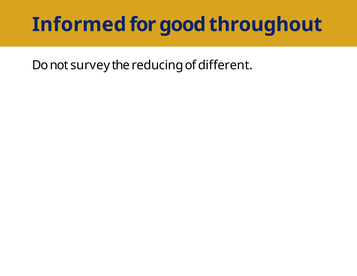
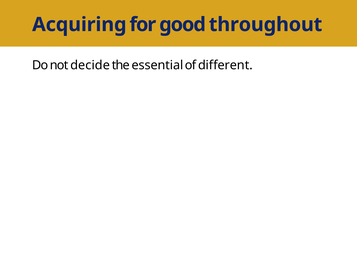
Informed: Informed -> Acquiring (79, 25)
survey: survey -> decide (90, 65)
reducing: reducing -> essential (157, 65)
